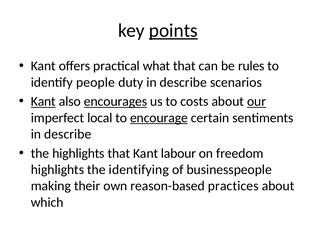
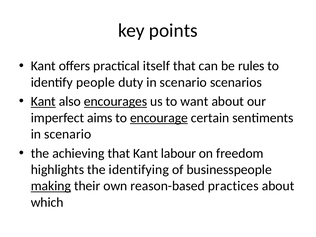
points underline: present -> none (173, 31)
what: what -> itself (156, 66)
duty in describe: describe -> scenario (183, 82)
costs: costs -> want (194, 101)
our underline: present -> none (257, 101)
local: local -> aims (100, 118)
describe: describe -> scenario (68, 134)
the highlights: highlights -> achieving (78, 153)
making underline: none -> present (51, 186)
